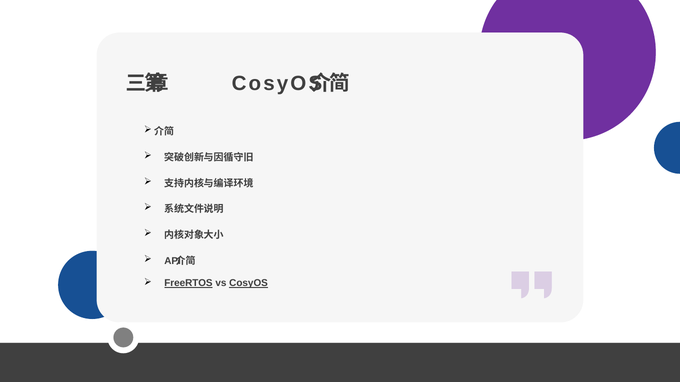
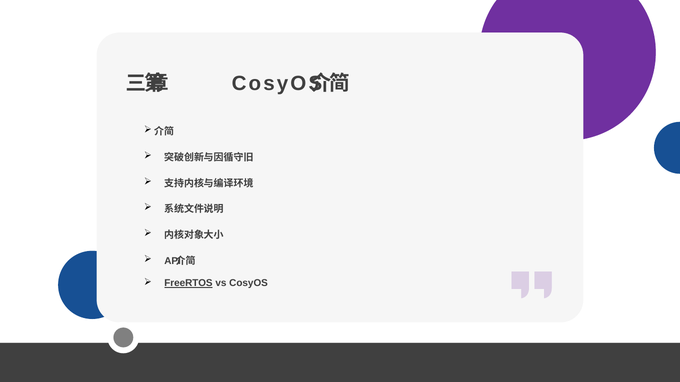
CosyOS underline: present -> none (249, 284)
